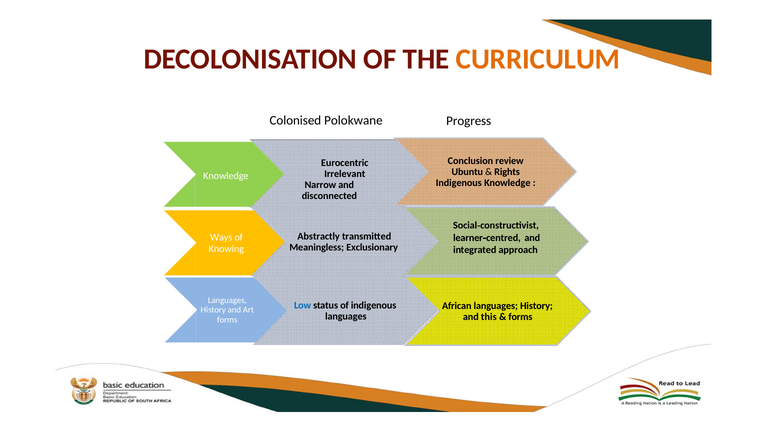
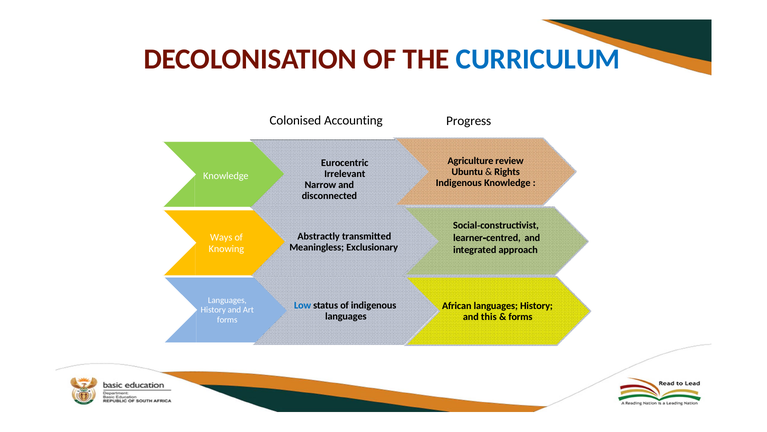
CURRICULUM colour: orange -> blue (538, 59)
Polokwane: Polokwane -> Accounting (353, 120)
Conclusion: Conclusion -> Agriculture (470, 161)
